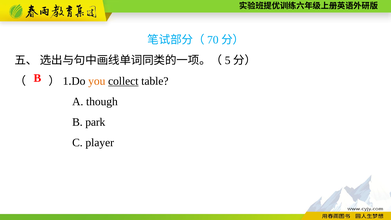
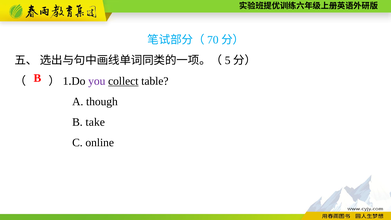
you colour: orange -> purple (97, 81)
park: park -> take (95, 122)
player: player -> online (100, 143)
